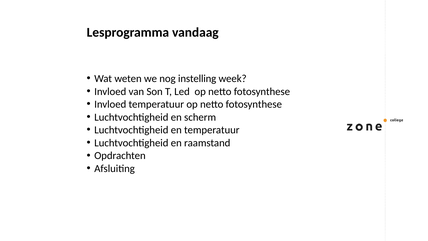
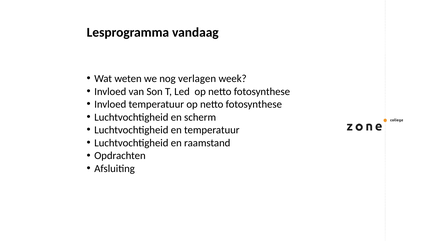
instelling: instelling -> verlagen (197, 79)
